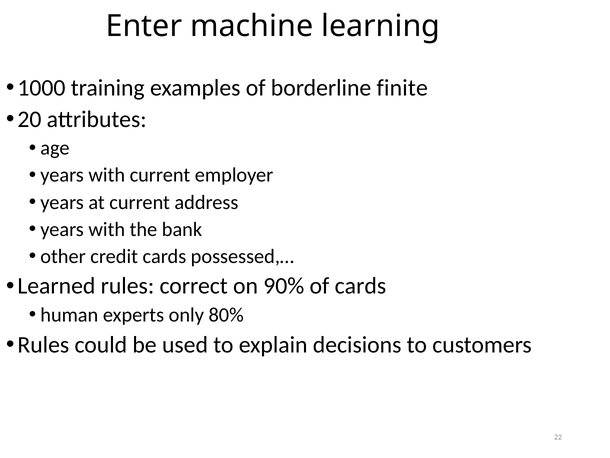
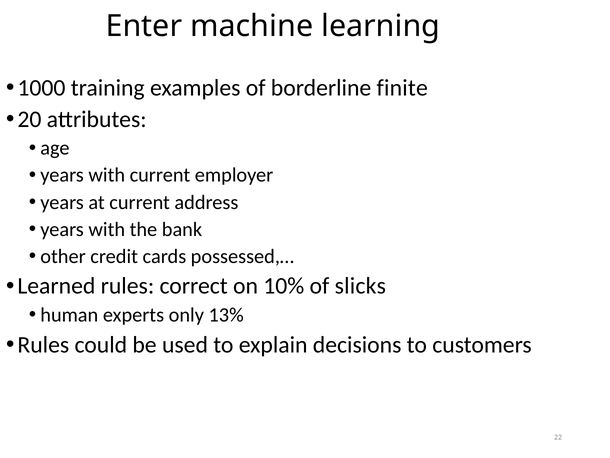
90%: 90% -> 10% (284, 286)
of cards: cards -> slicks (360, 286)
80%: 80% -> 13% (226, 315)
